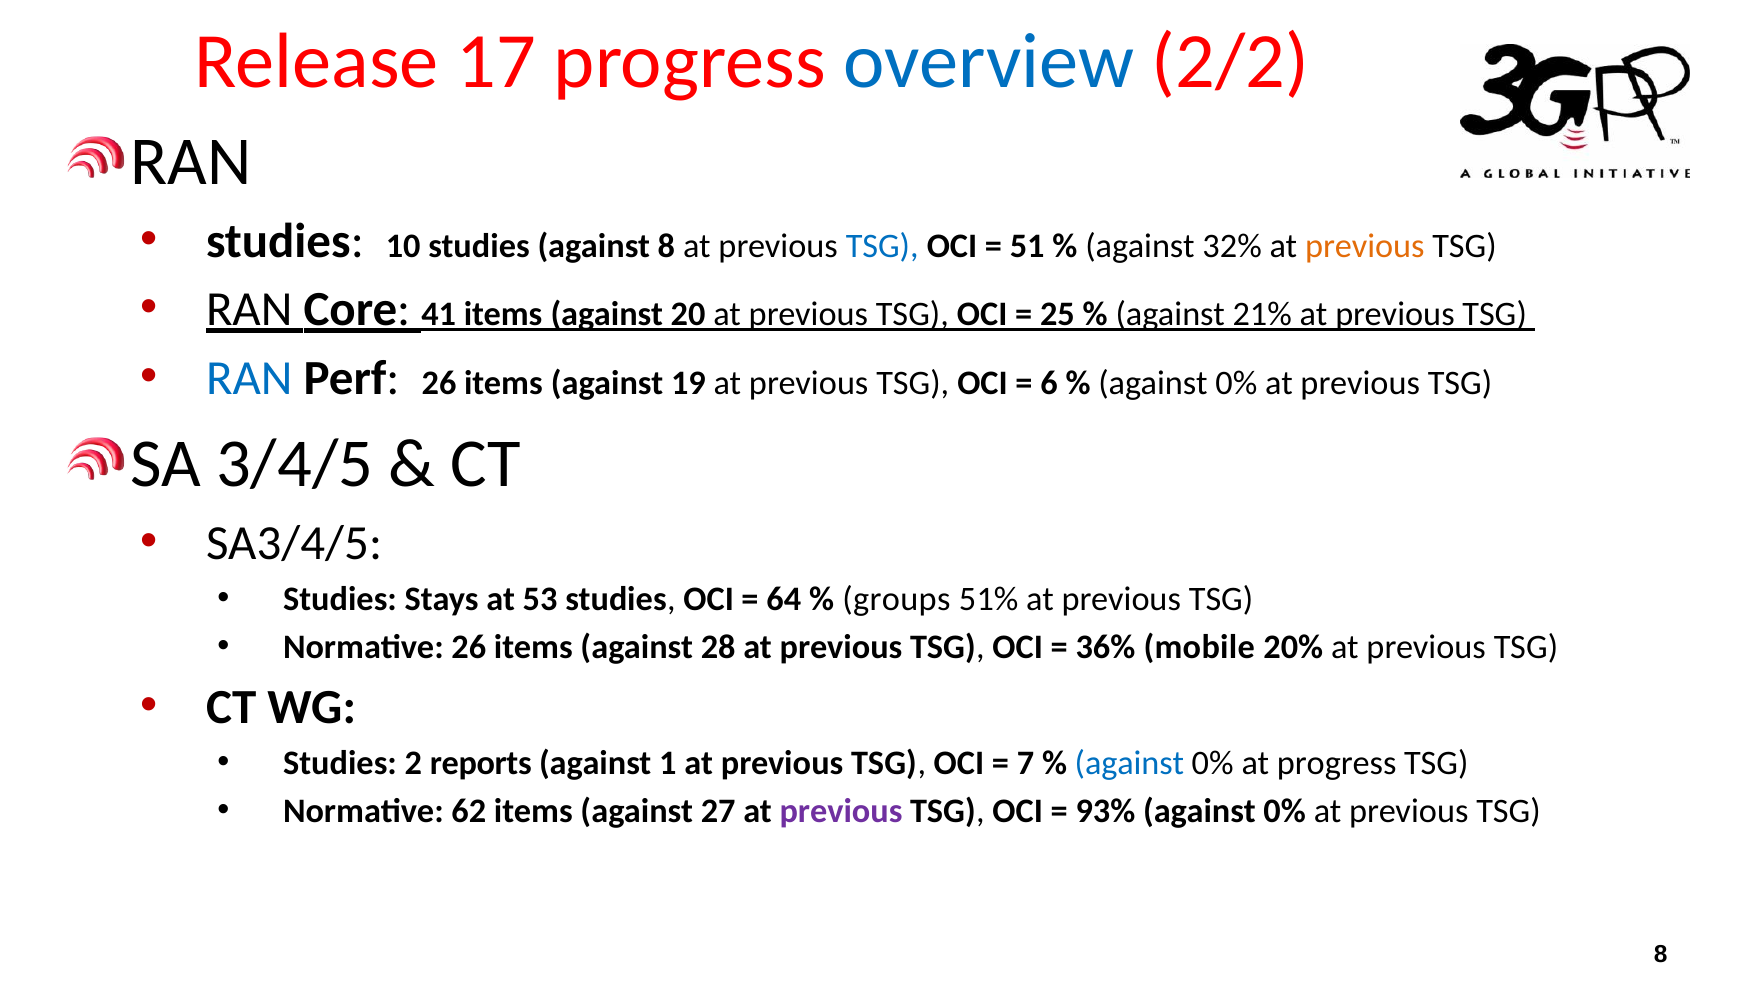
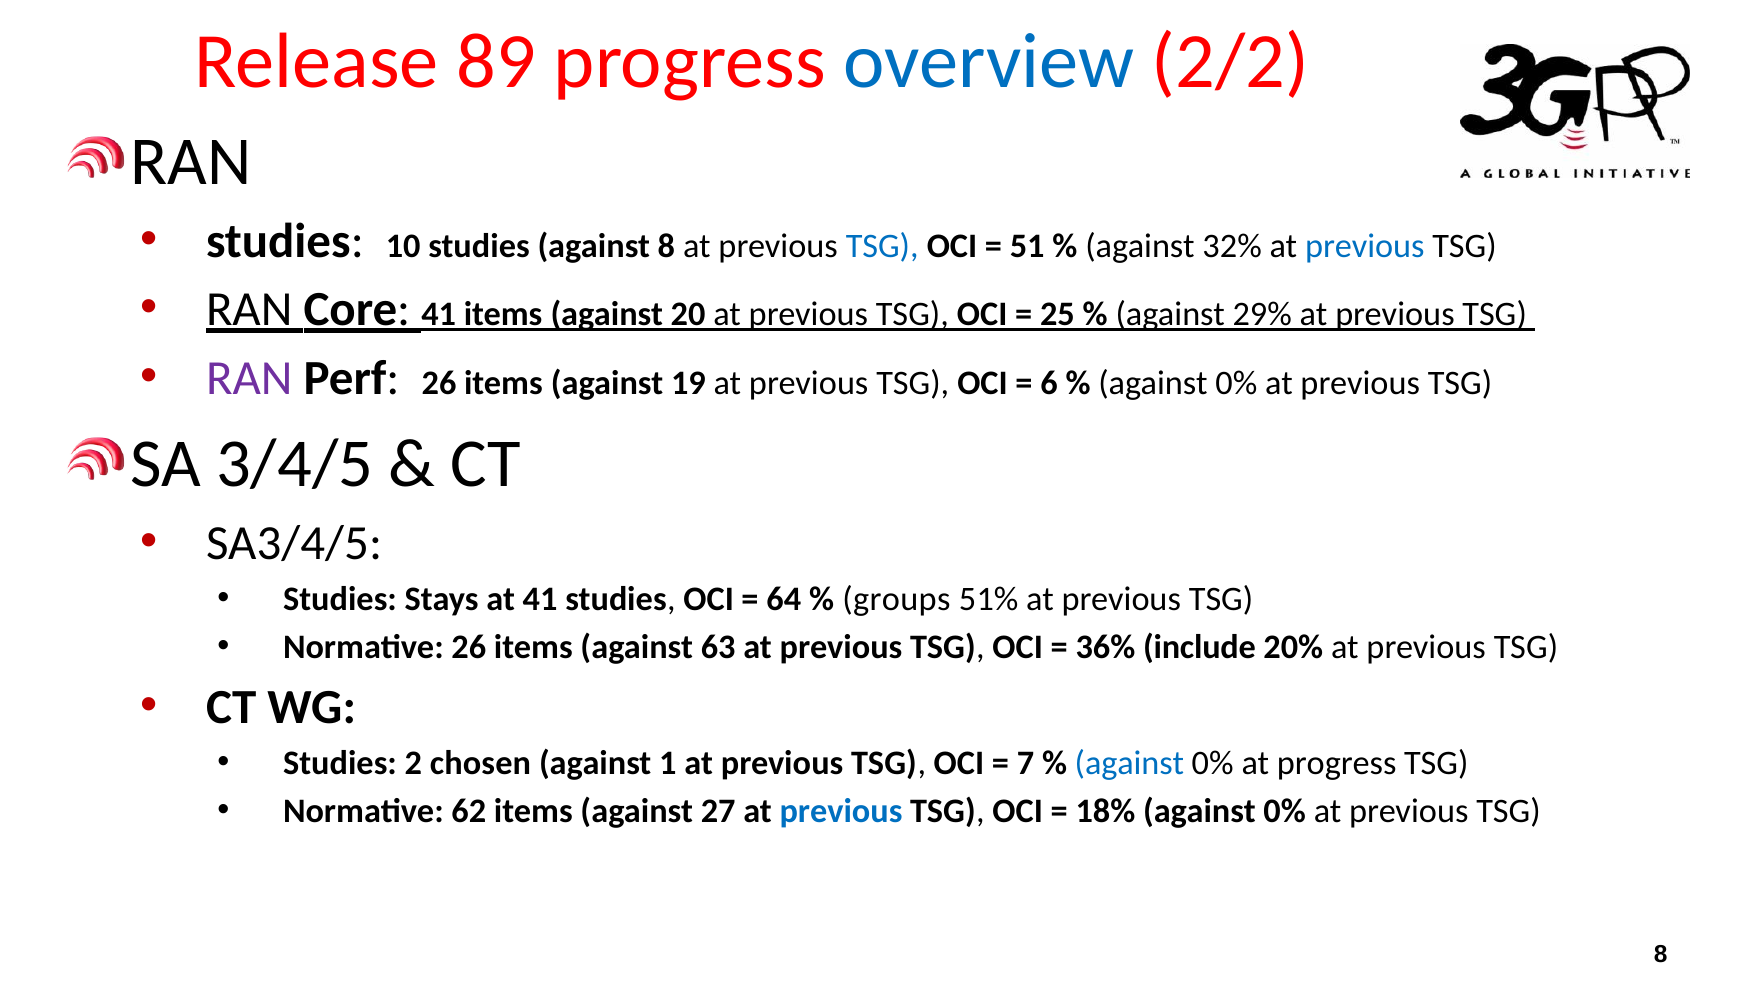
17: 17 -> 89 (496, 61)
previous colour: orange -> blue (1365, 246)
21%: 21% -> 29% (1262, 314)
RAN colour: blue -> purple (249, 378)
at 53: 53 -> 41 (540, 599)
28: 28 -> 63 (718, 647)
mobile: mobile -> include (1200, 647)
reports: reports -> chosen (480, 763)
previous colour: purple -> blue (841, 811)
93%: 93% -> 18% (1105, 811)
